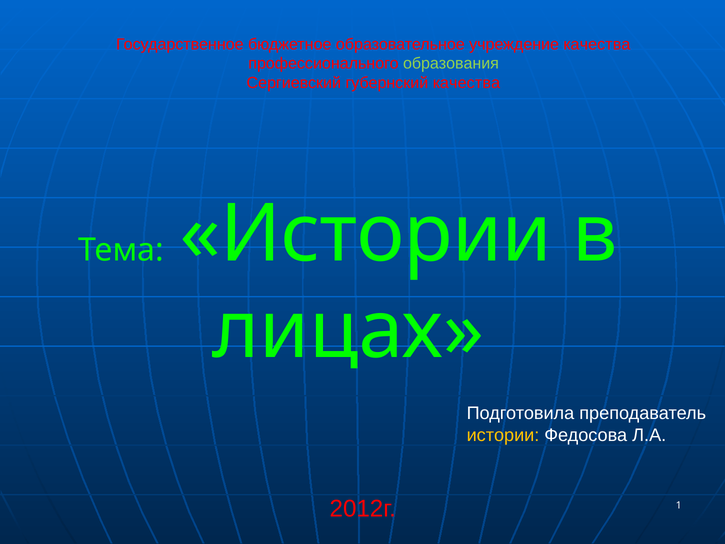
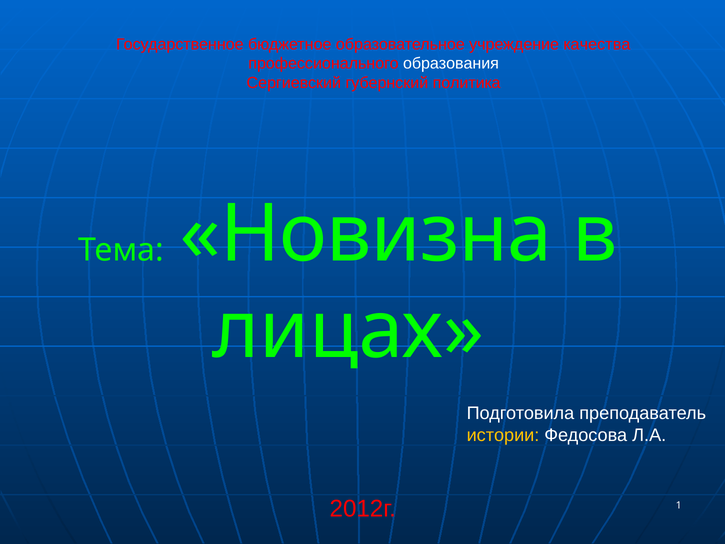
образования colour: light green -> white (451, 64)
губернский качества: качества -> политика (467, 83)
Тема Истории: Истории -> Новизна (366, 234)
